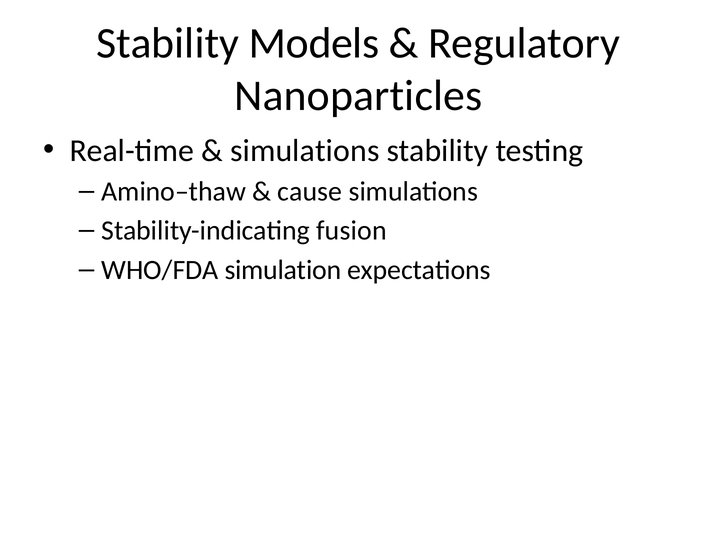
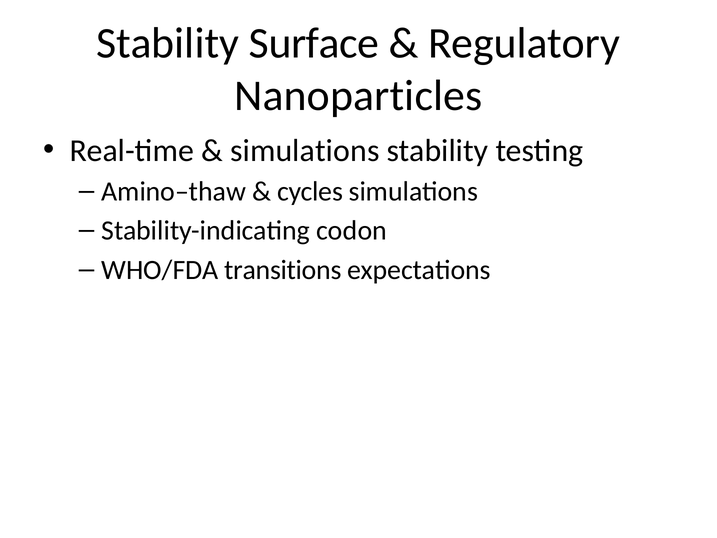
Models: Models -> Surface (314, 43)
cause: cause -> cycles (310, 192)
fusion: fusion -> codon (352, 231)
simulation: simulation -> transitions (283, 270)
